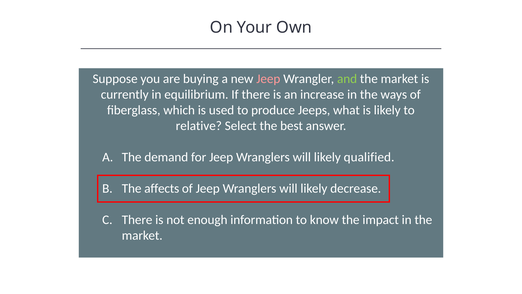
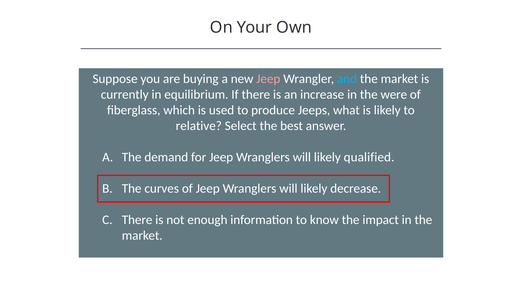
and colour: light green -> light blue (347, 79)
ways: ways -> were (394, 94)
affects: affects -> curves (162, 188)
